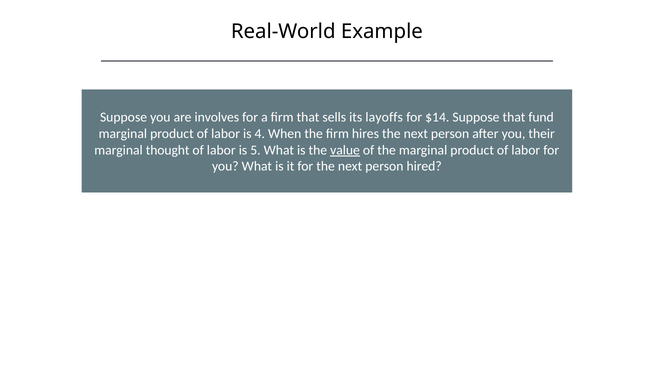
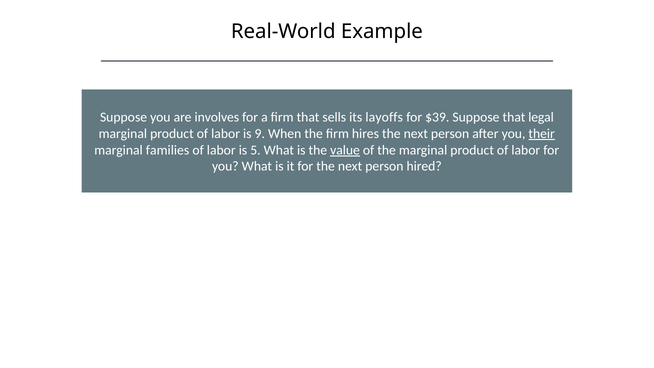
$14: $14 -> $39 (437, 117)
fund: fund -> legal (541, 117)
4: 4 -> 9 (260, 134)
their underline: none -> present (542, 134)
thought: thought -> families (168, 150)
